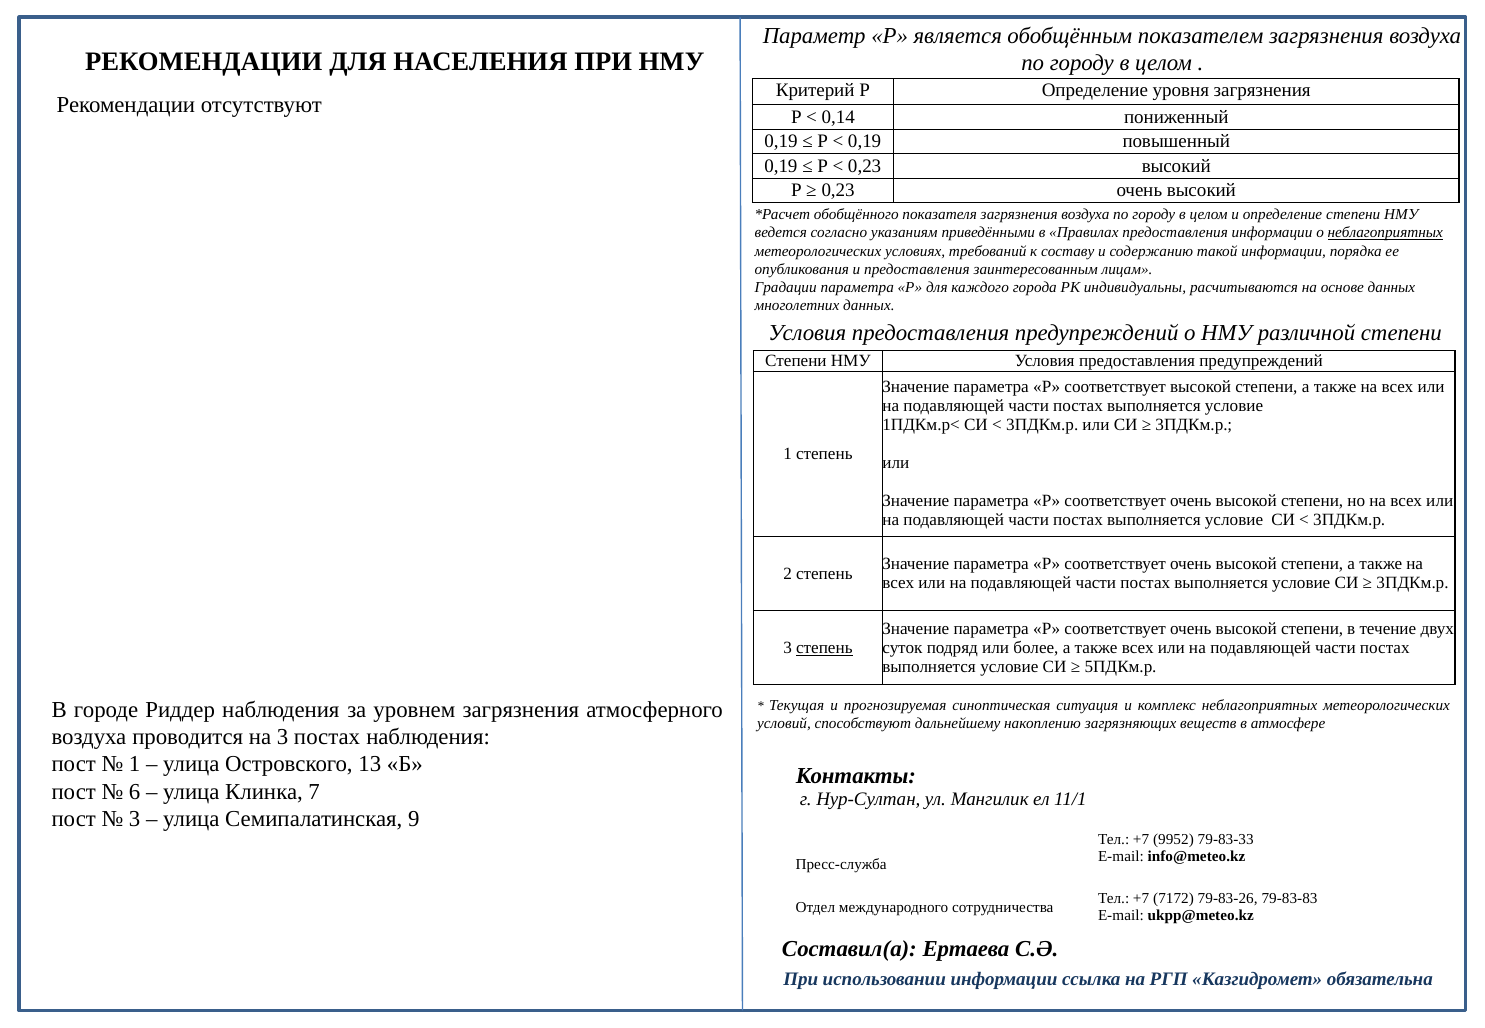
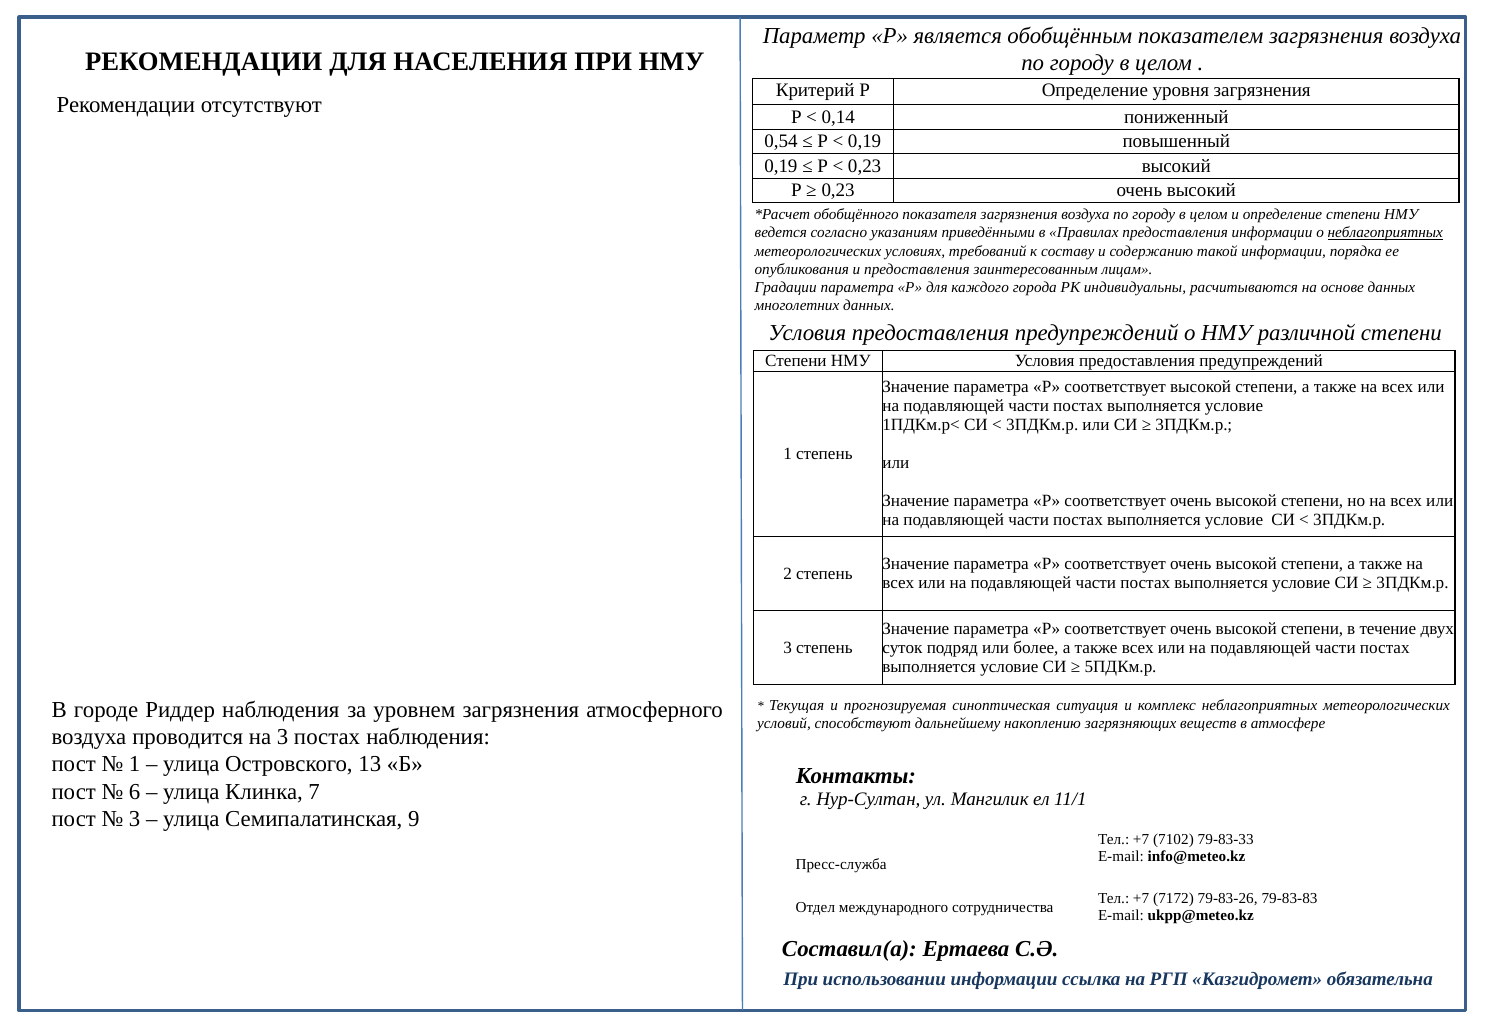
0,19: 0,19 -> 0,54 (781, 141)
степень underline: present -> none (824, 648)
9952: 9952 -> 7102 (1173, 839)
